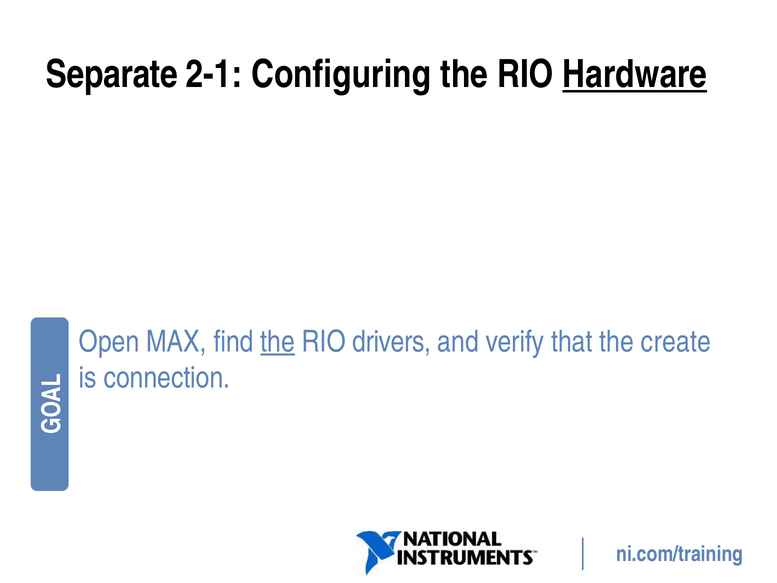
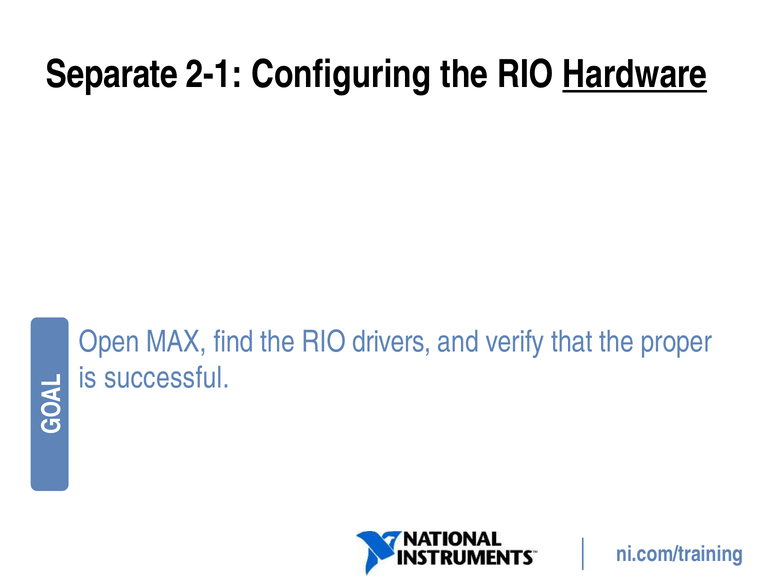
the underline: present -> none (278, 341)
create: create -> proper (676, 341)
connection: connection -> successful (167, 378)
